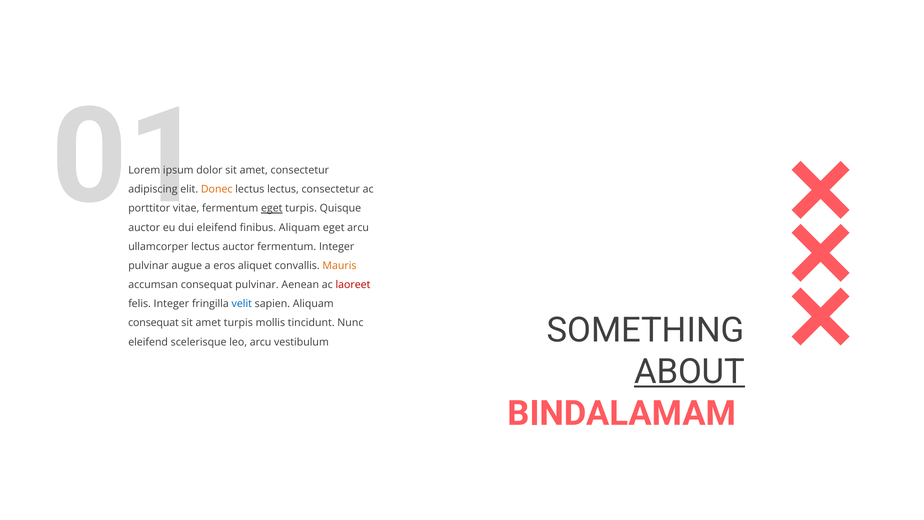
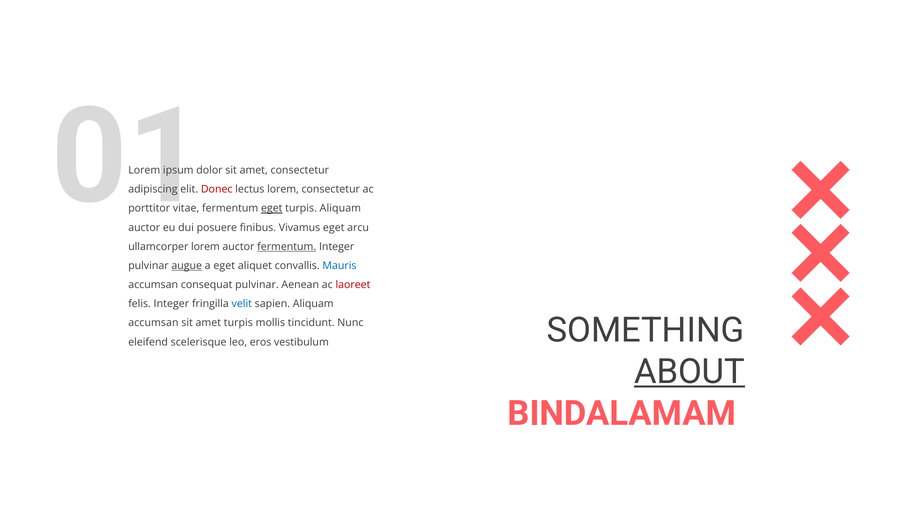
Donec colour: orange -> red (217, 189)
lectus lectus: lectus -> lorem (283, 189)
turpis Quisque: Quisque -> Aliquam (340, 208)
eleifend: eleifend -> posuere (217, 227)
finibus Aliquam: Aliquam -> Vivamus (300, 227)
ullamcorper lectus: lectus -> lorem (205, 247)
fermentum underline: none -> present (287, 247)
augue underline: none -> present (187, 266)
a eros: eros -> eget (224, 266)
Mauris colour: orange -> blue (339, 266)
consequat: consequat -> accumsan (153, 323)
leo arcu: arcu -> eros (261, 342)
